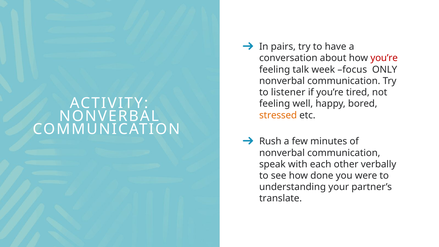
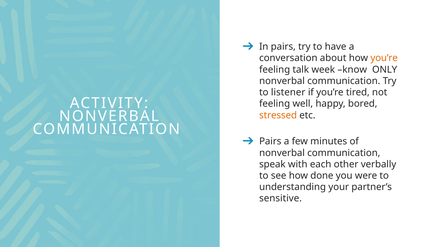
you’re colour: red -> orange (384, 58)
focus: focus -> know (352, 70)
Rush: Rush -> Pairs (270, 141)
translate: translate -> sensitive (281, 198)
